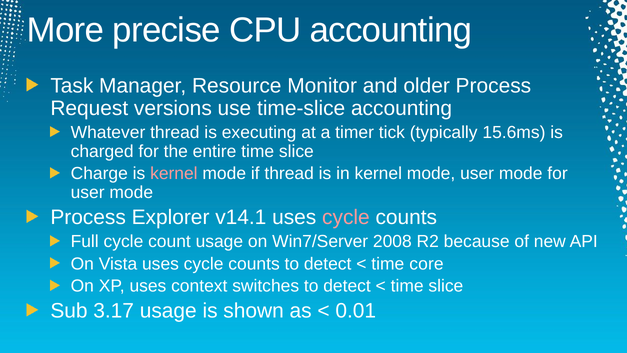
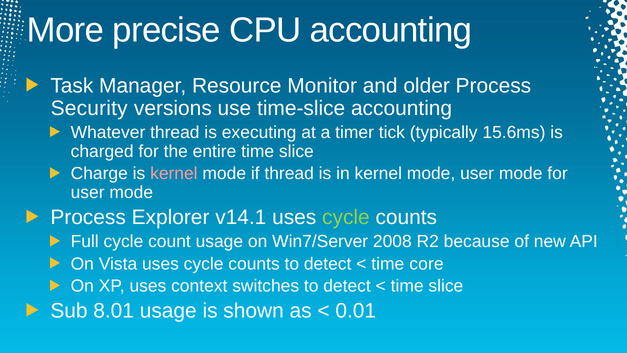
Request: Request -> Security (89, 108)
cycle colour: pink -> light green (346, 217)
3.17: 3.17 -> 8.01 (114, 311)
